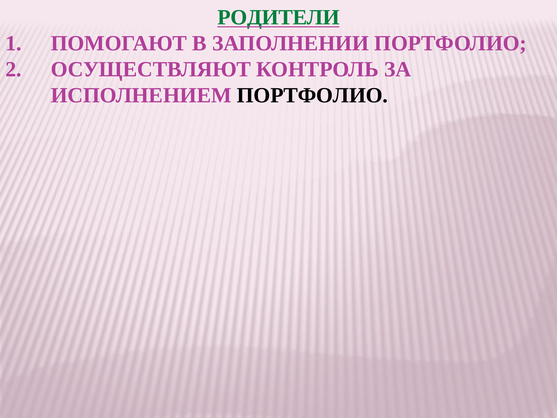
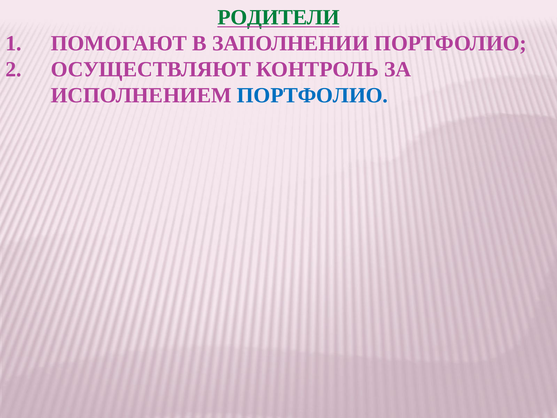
ПОРТФОЛИО colour: black -> blue (312, 95)
